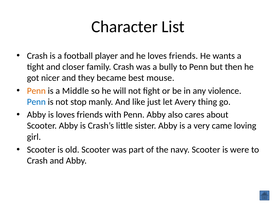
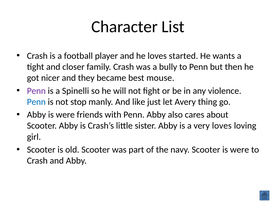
he loves friends: friends -> started (183, 56)
Penn colour: orange -> purple (36, 91)
Middle: Middle -> Spinelli (76, 91)
Abby is loves: loves -> were (65, 115)
very came: came -> loves (222, 126)
